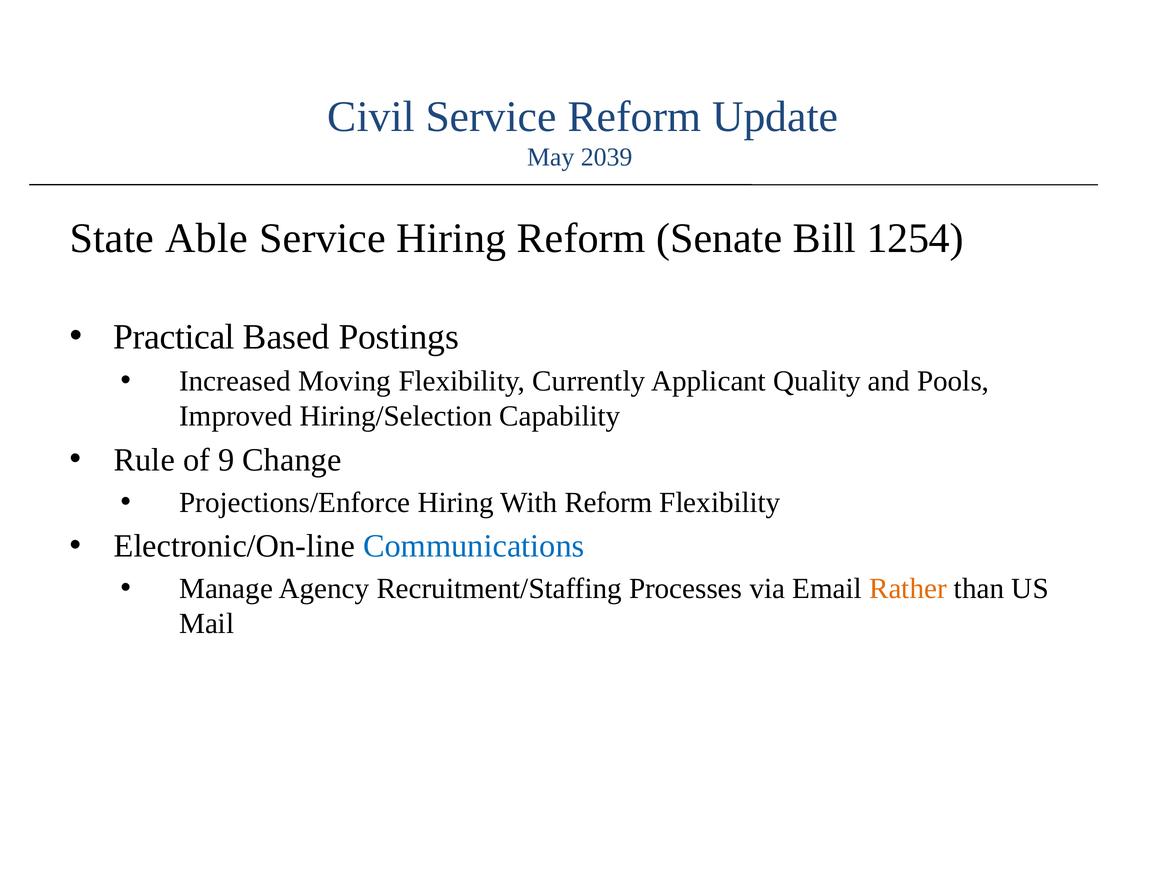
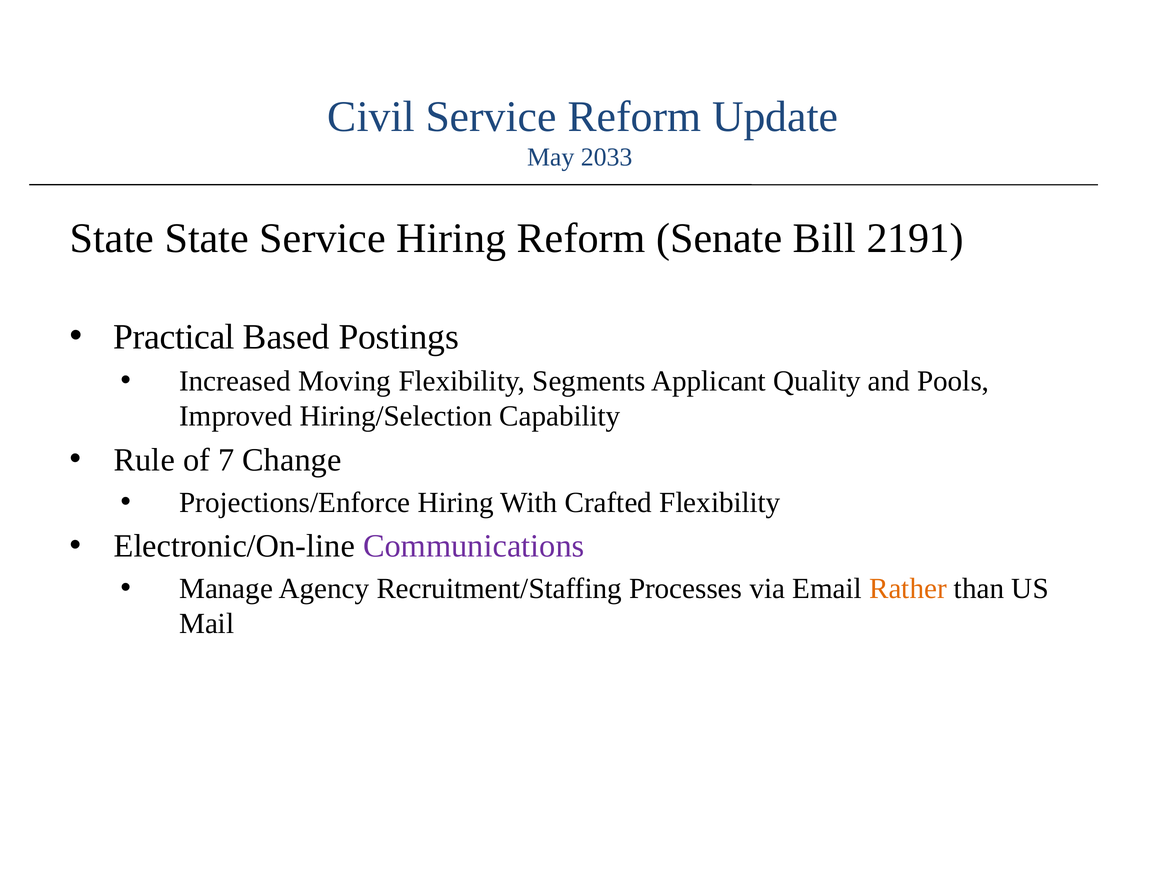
2039: 2039 -> 2033 (607, 157)
State Able: Able -> State (207, 238)
1254: 1254 -> 2191 (915, 238)
Currently: Currently -> Segments (589, 381)
9: 9 -> 7 (226, 460)
With Reform: Reform -> Crafted (608, 502)
Communications colour: blue -> purple (474, 546)
